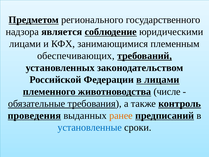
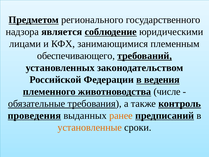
обеспечивающих: обеспечивающих -> обеспечивающего (76, 56)
в лицами: лицами -> ведения (162, 80)
установленные colour: blue -> orange (90, 127)
